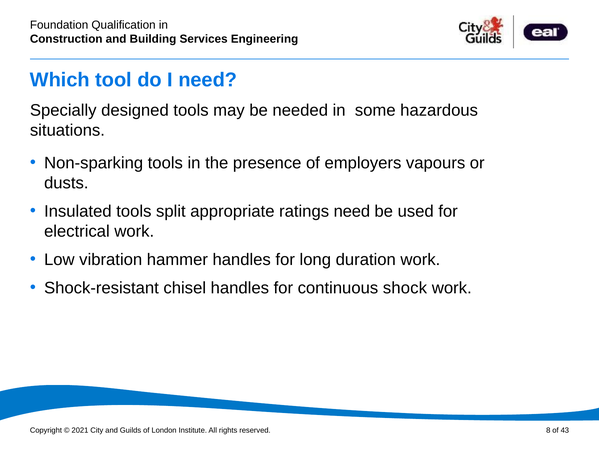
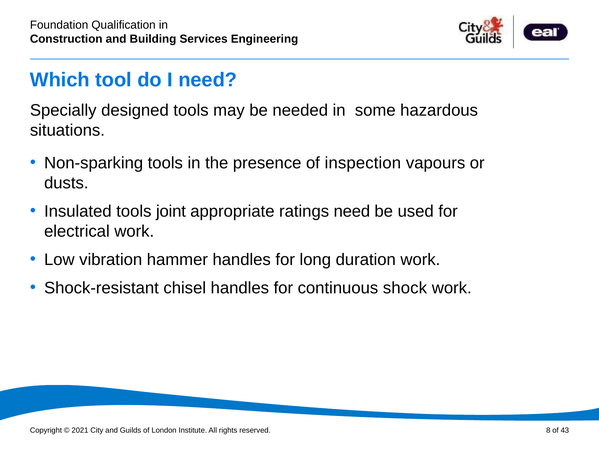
employers: employers -> inspection (363, 163)
split: split -> joint (171, 211)
